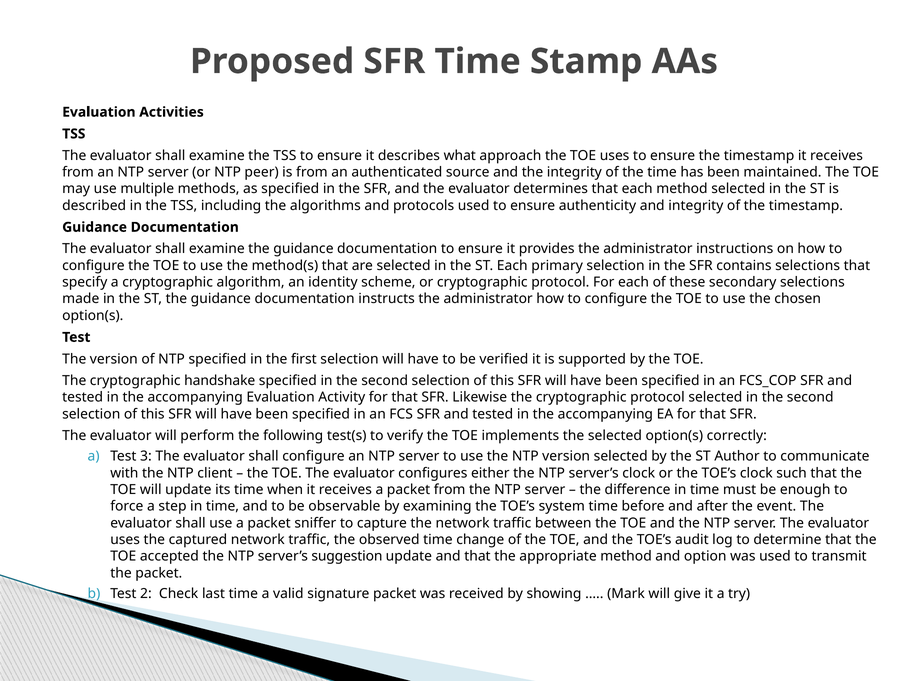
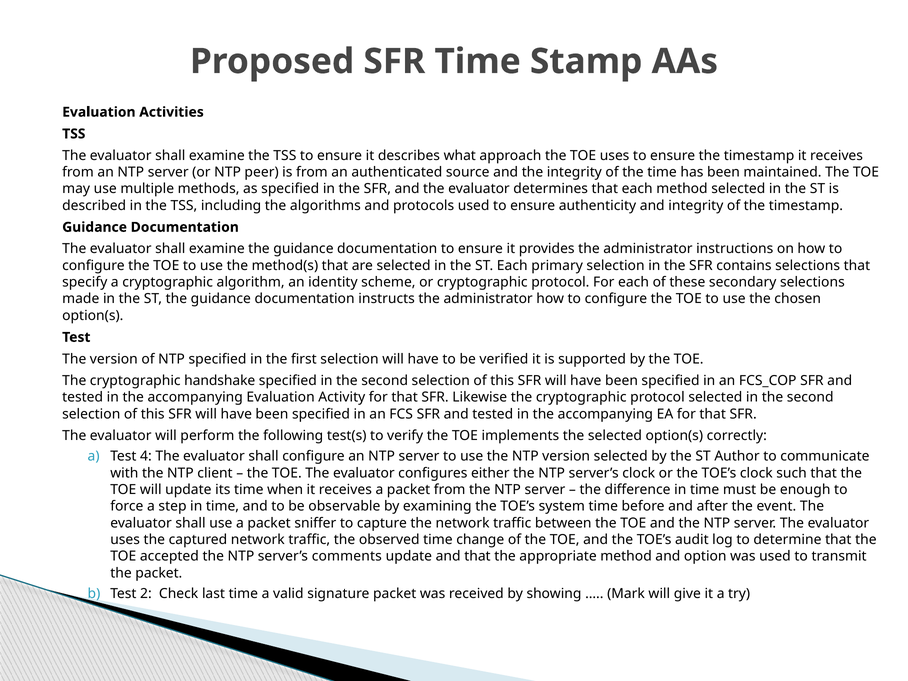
3: 3 -> 4 (146, 456)
suggestion: suggestion -> comments (347, 556)
